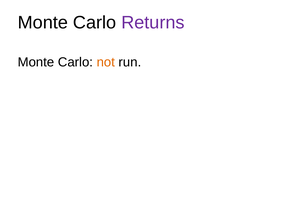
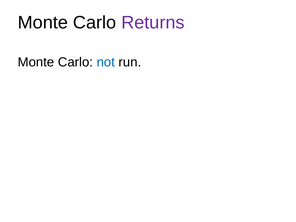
not colour: orange -> blue (106, 62)
